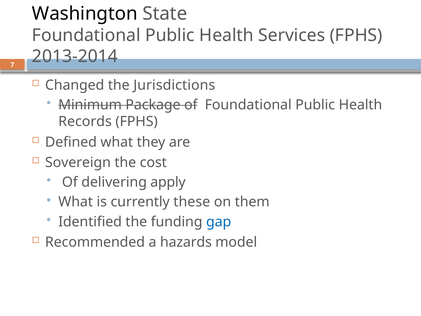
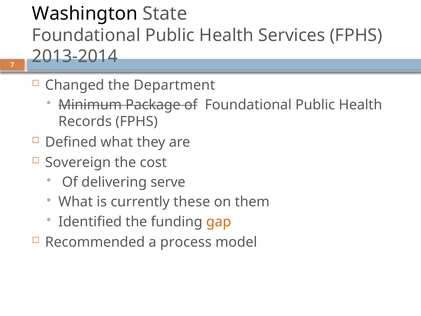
Jurisdictions: Jurisdictions -> Department (174, 85)
apply: apply -> serve (168, 182)
gap colour: blue -> orange (219, 222)
hazards: hazards -> process (186, 242)
